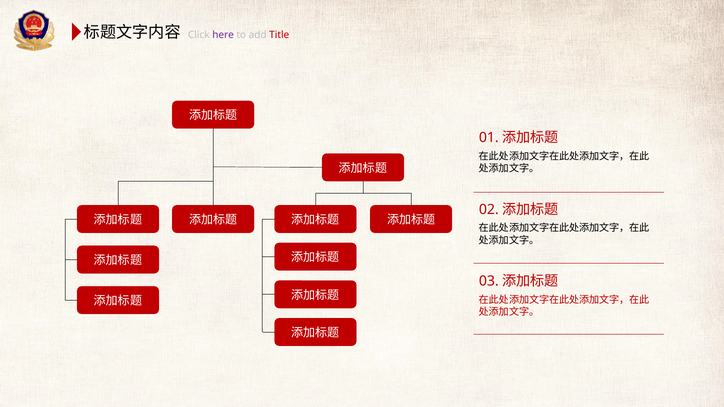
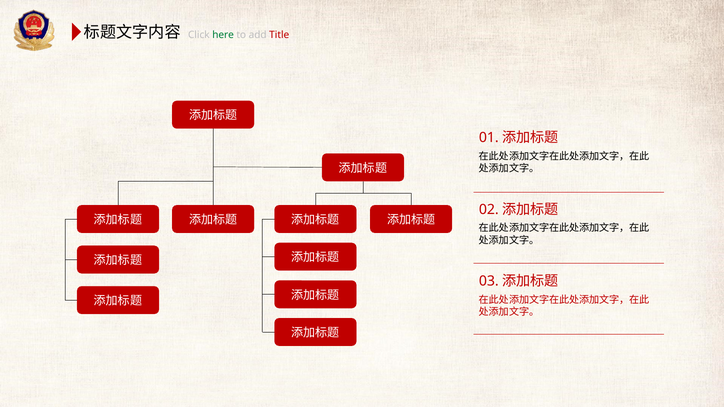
here colour: purple -> green (223, 35)
